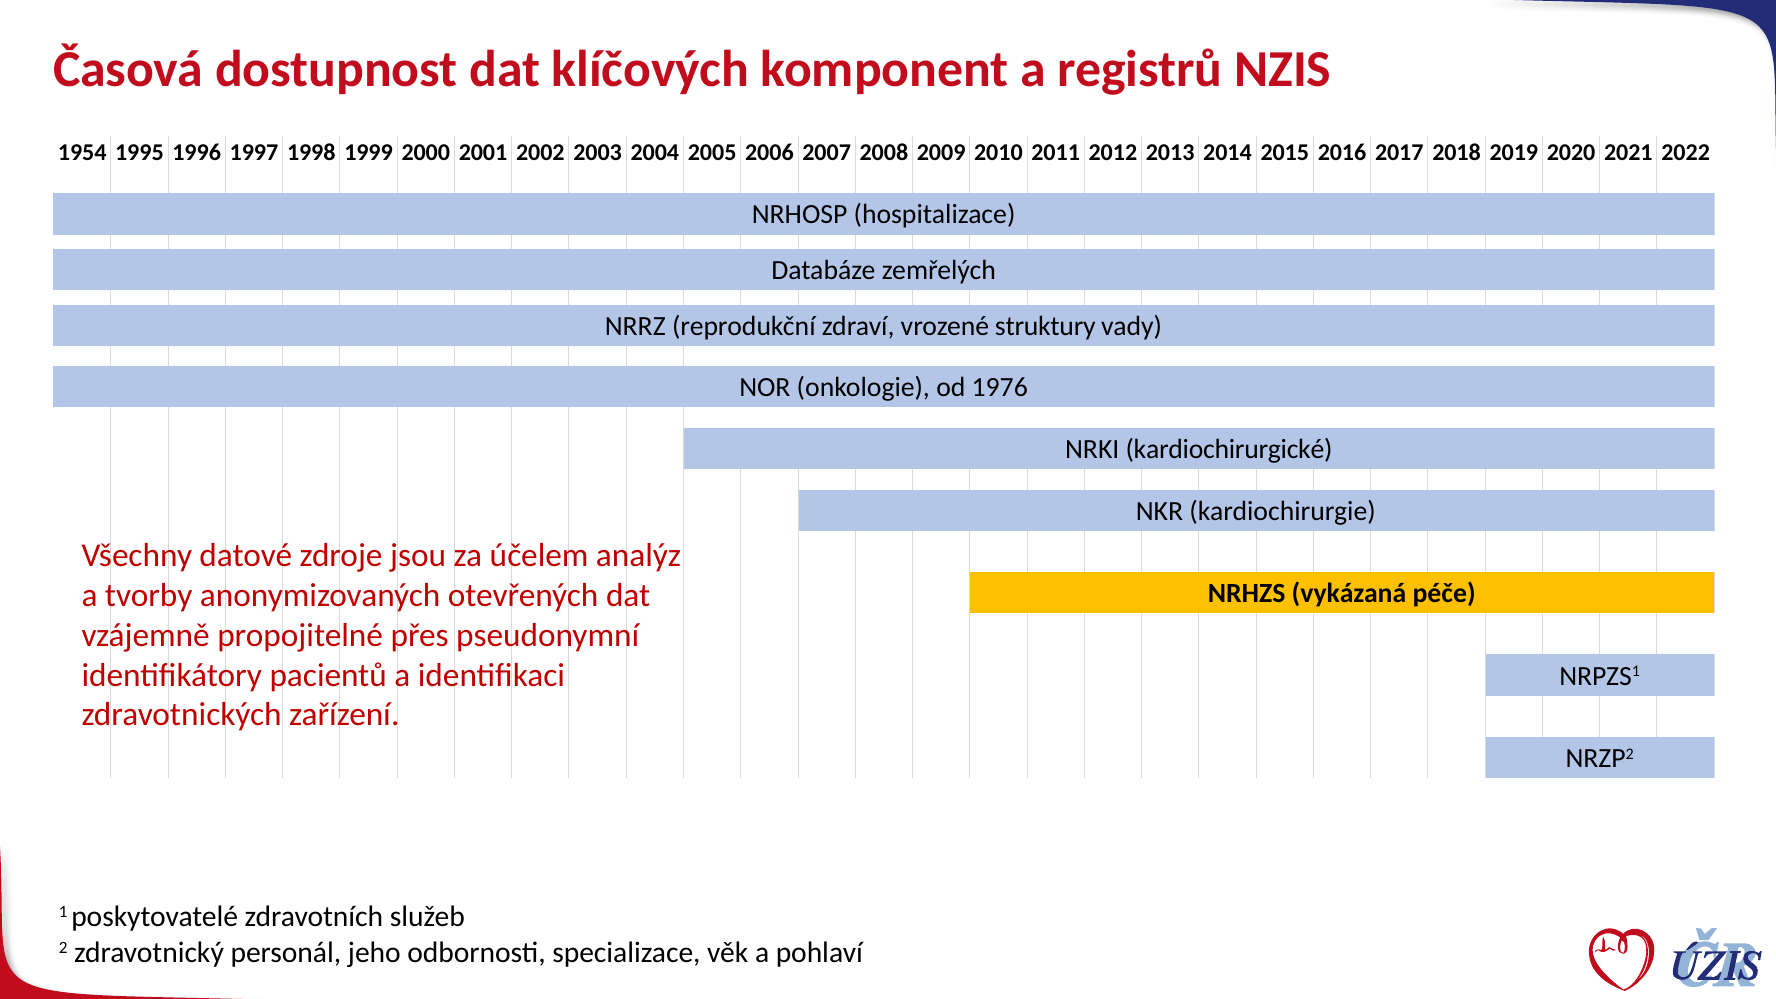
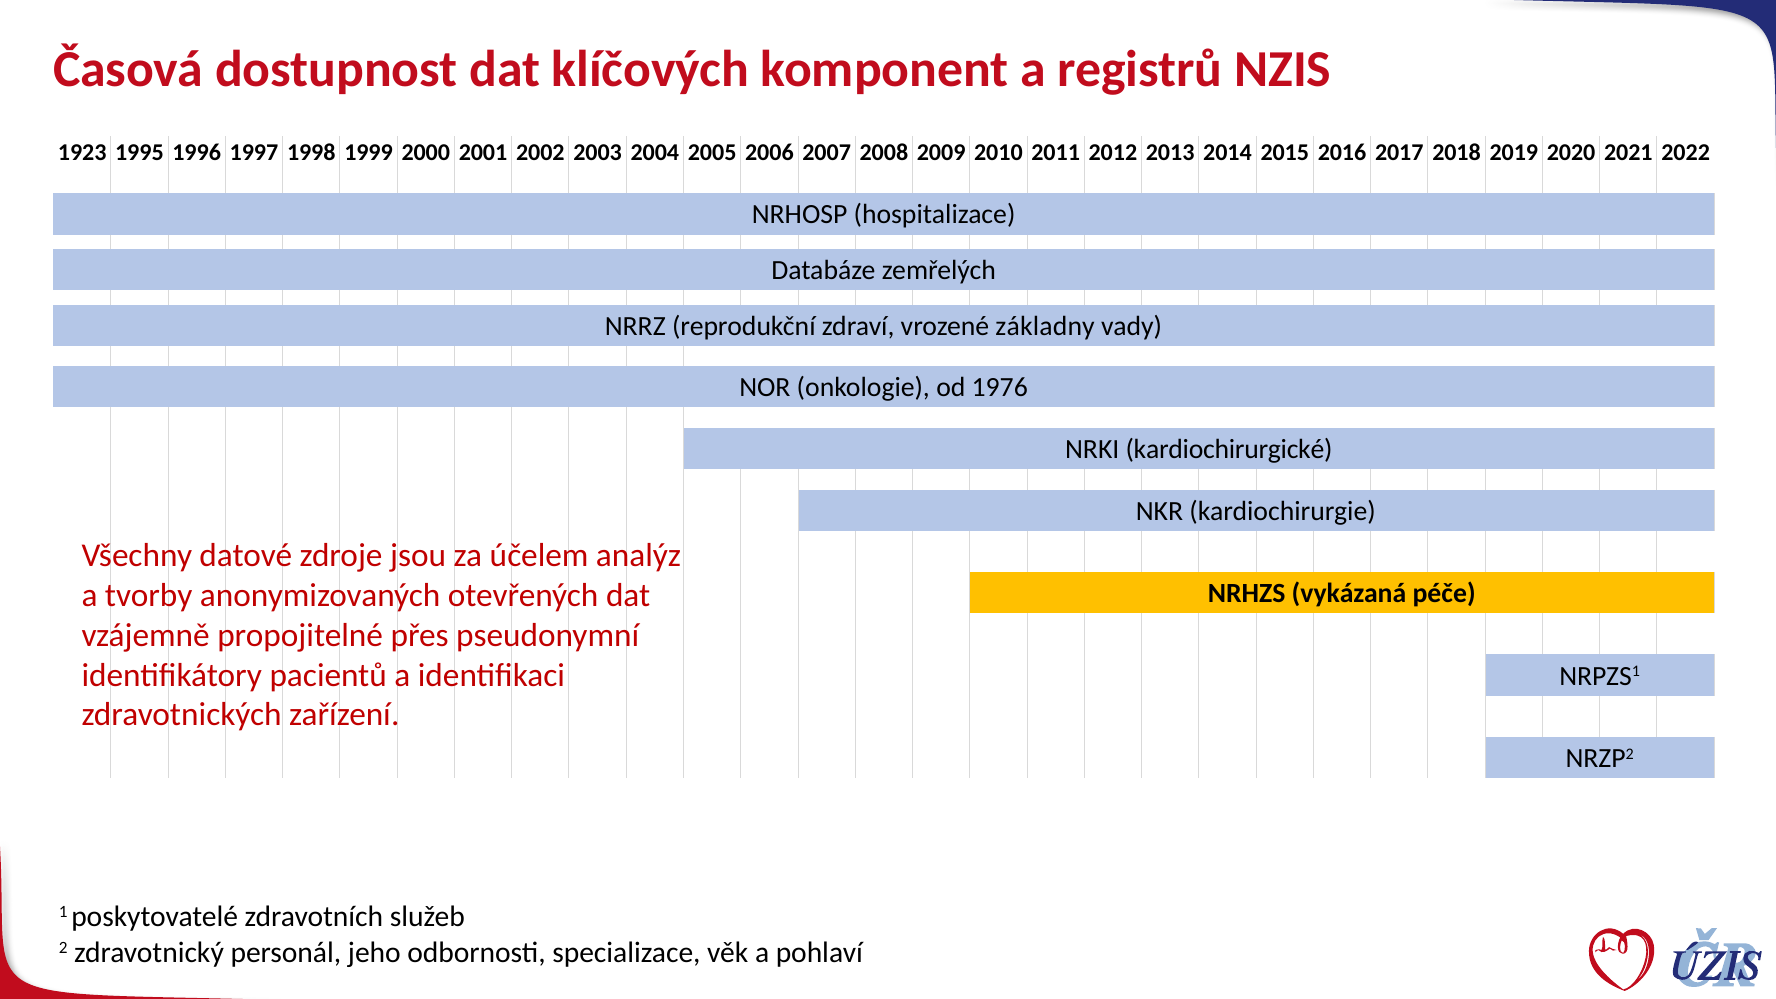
1954: 1954 -> 1923 (82, 152)
struktury: struktury -> základny (1045, 327)
